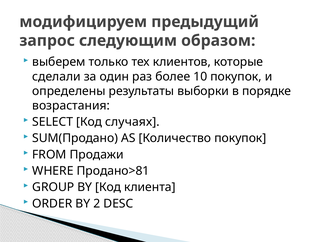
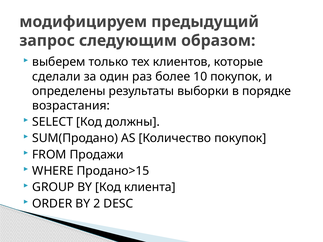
случаях: случаях -> должны (132, 122)
Продано>81: Продано>81 -> Продано>15 (113, 171)
